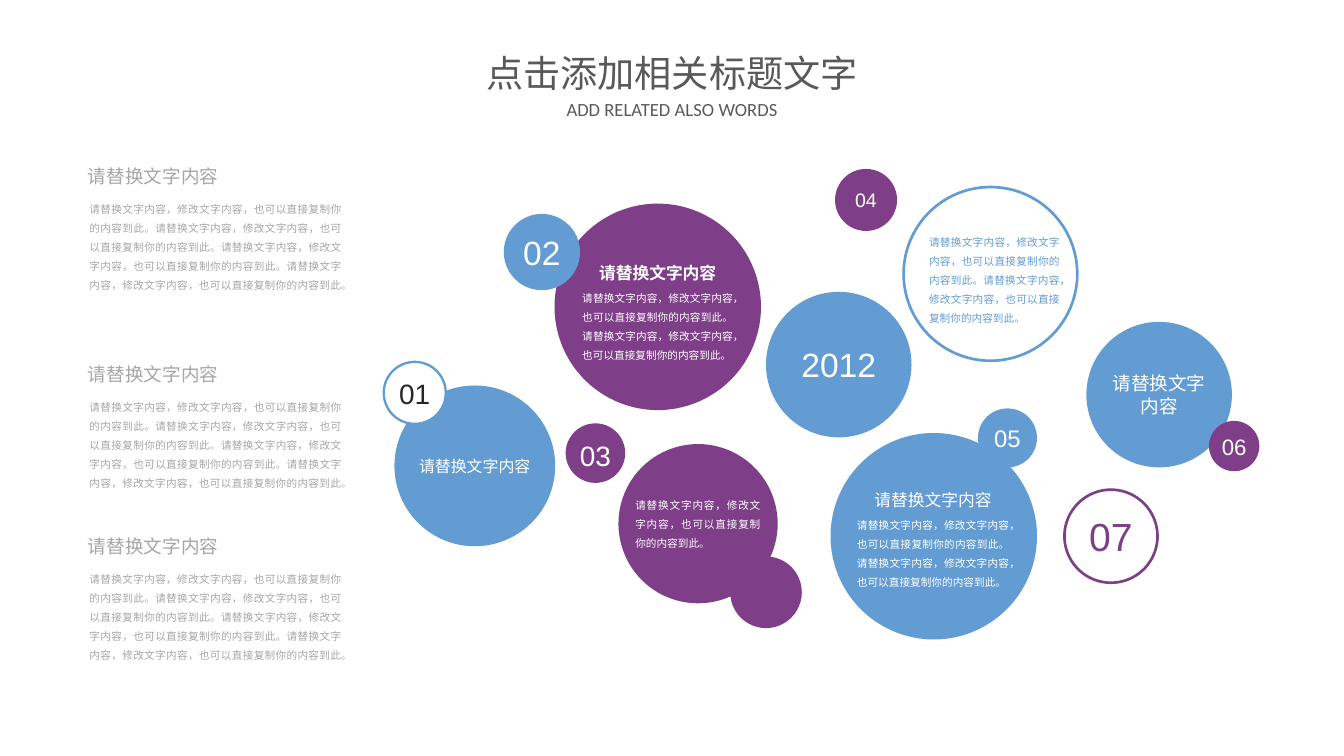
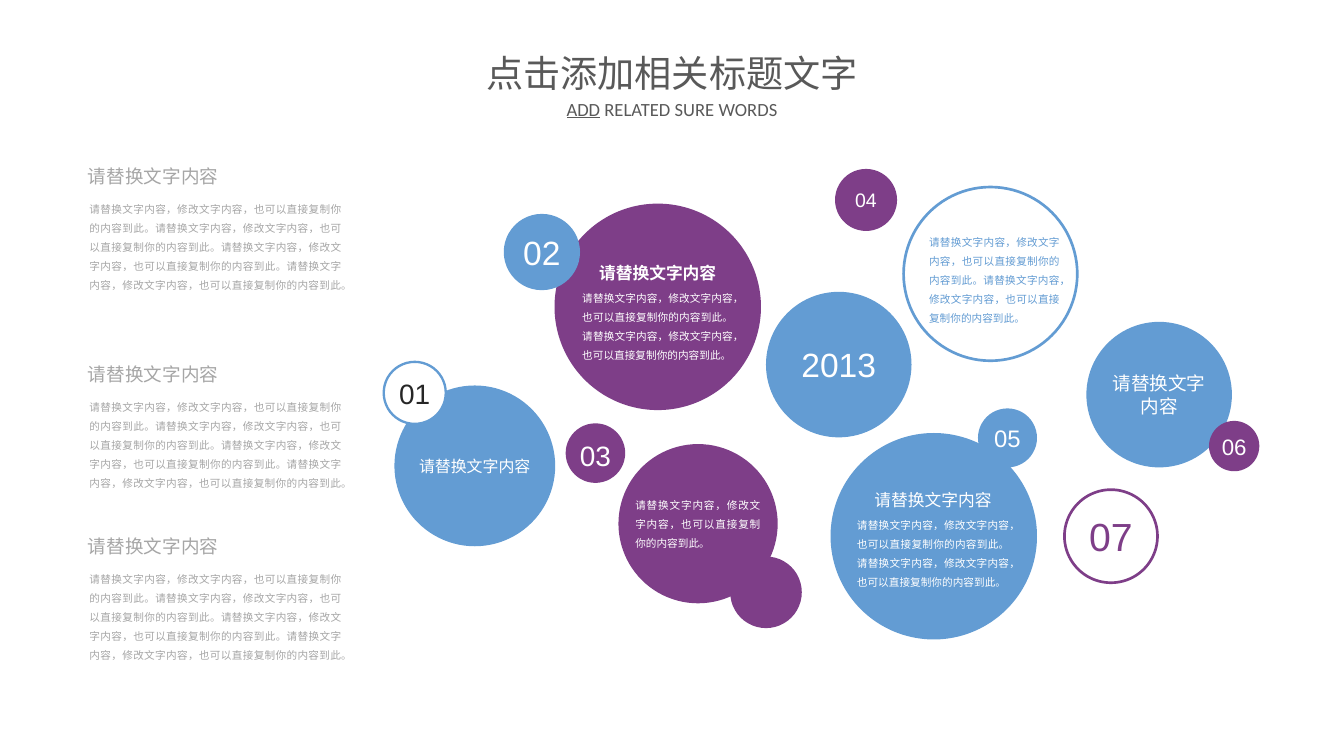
ADD underline: none -> present (583, 110)
ALSO: ALSO -> SURE (694, 110)
2012: 2012 -> 2013 (839, 367)
